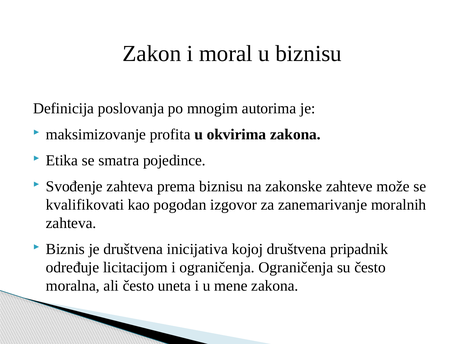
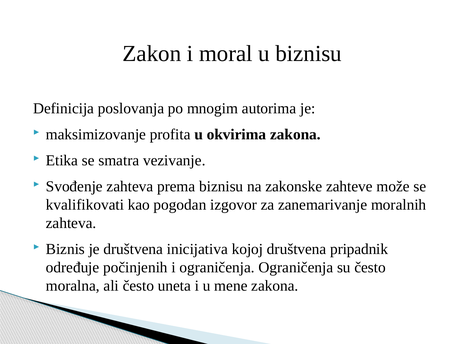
pojedince: pojedince -> vezivanje (174, 161)
licitacijom: licitacijom -> počinjenih (135, 268)
